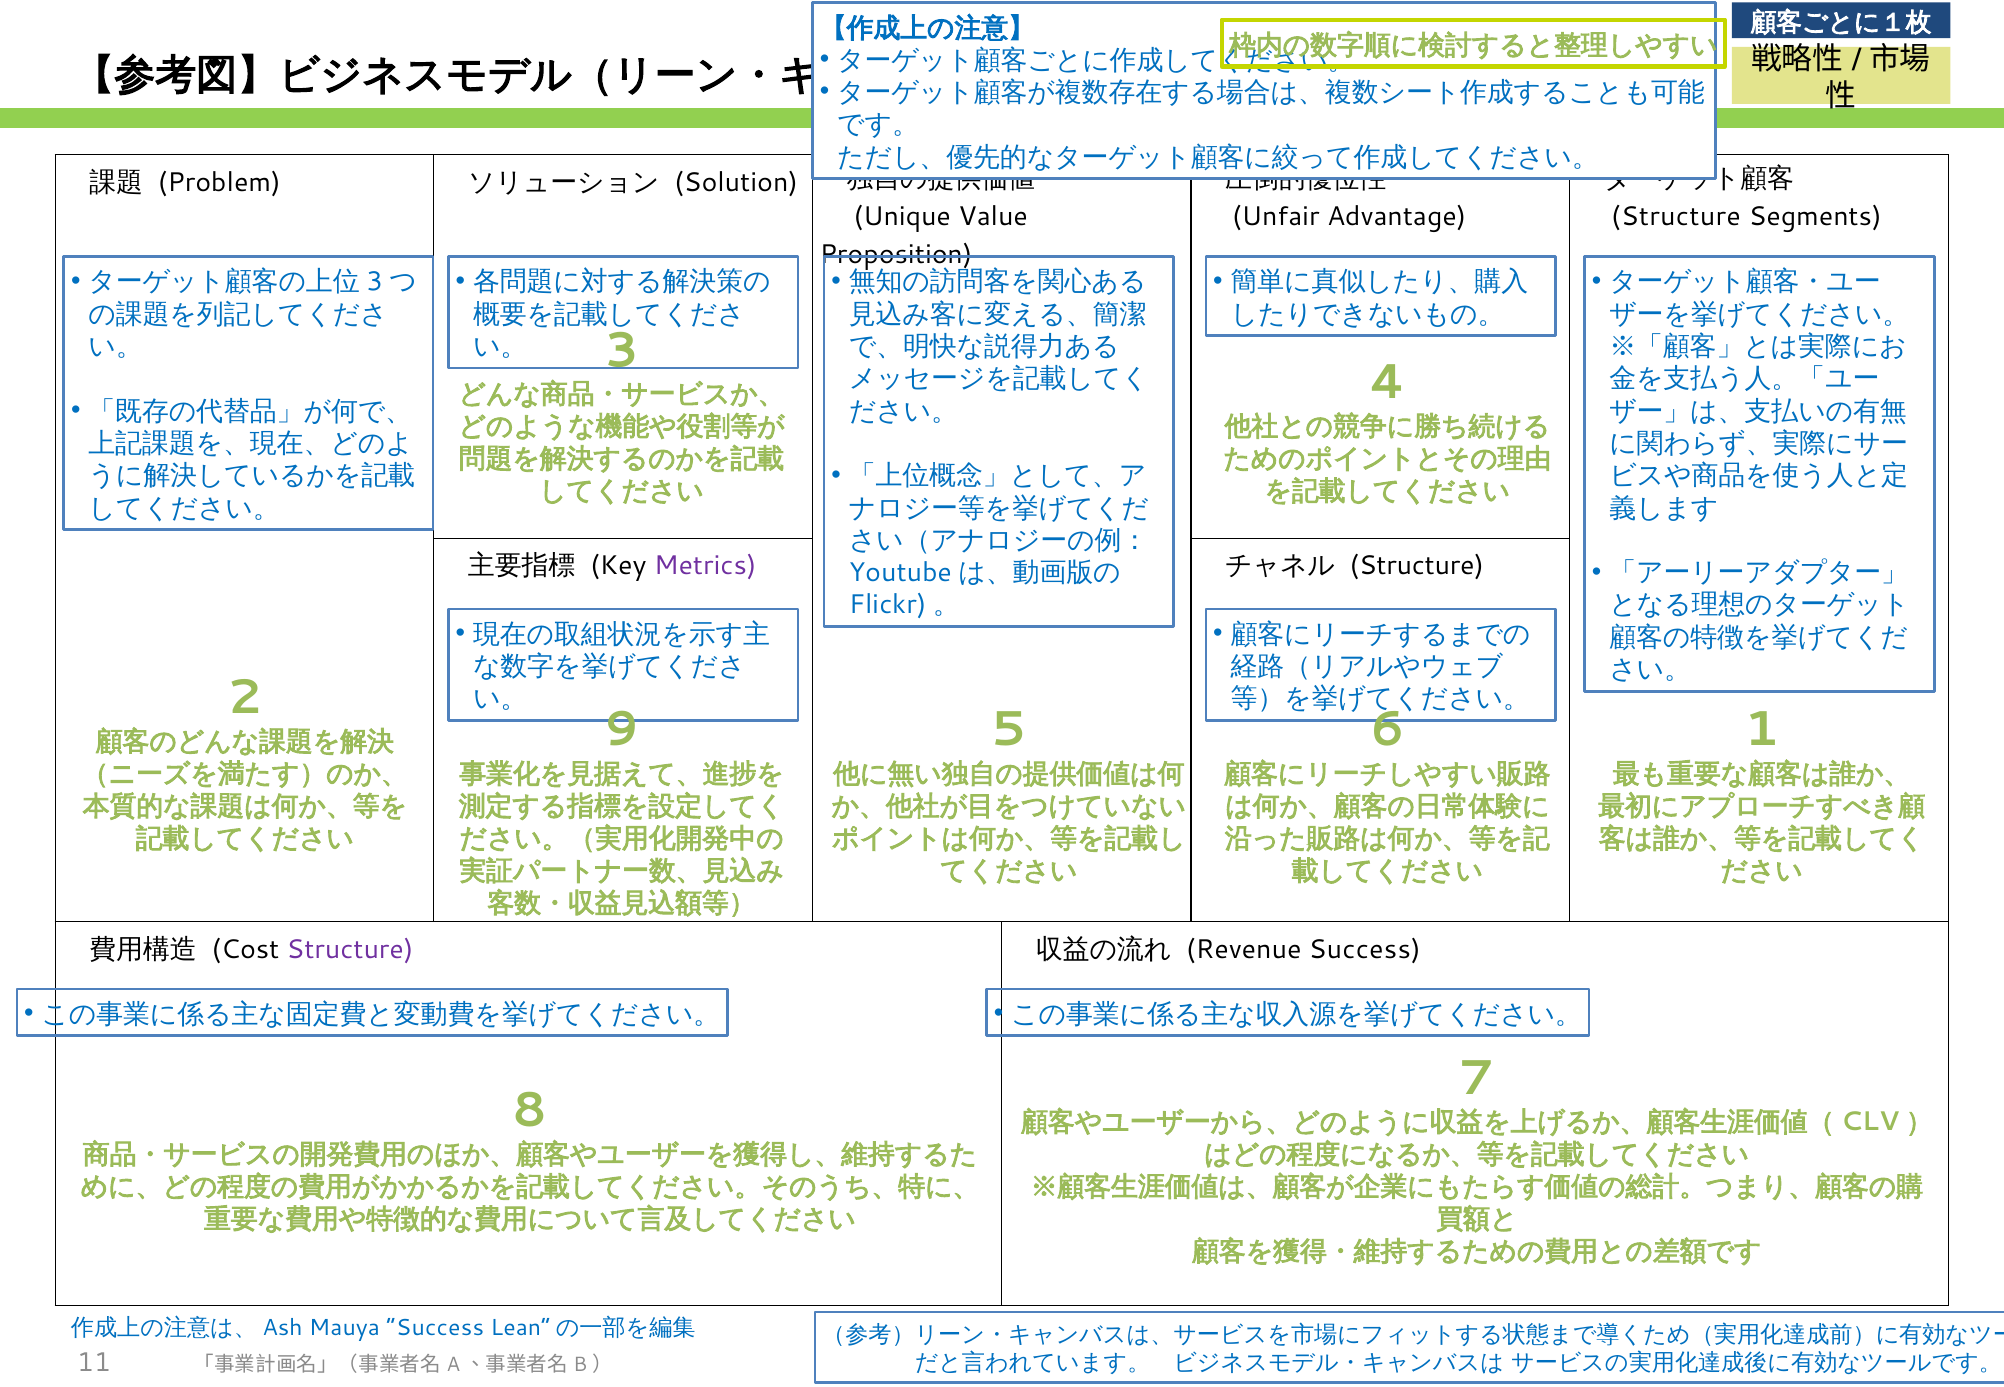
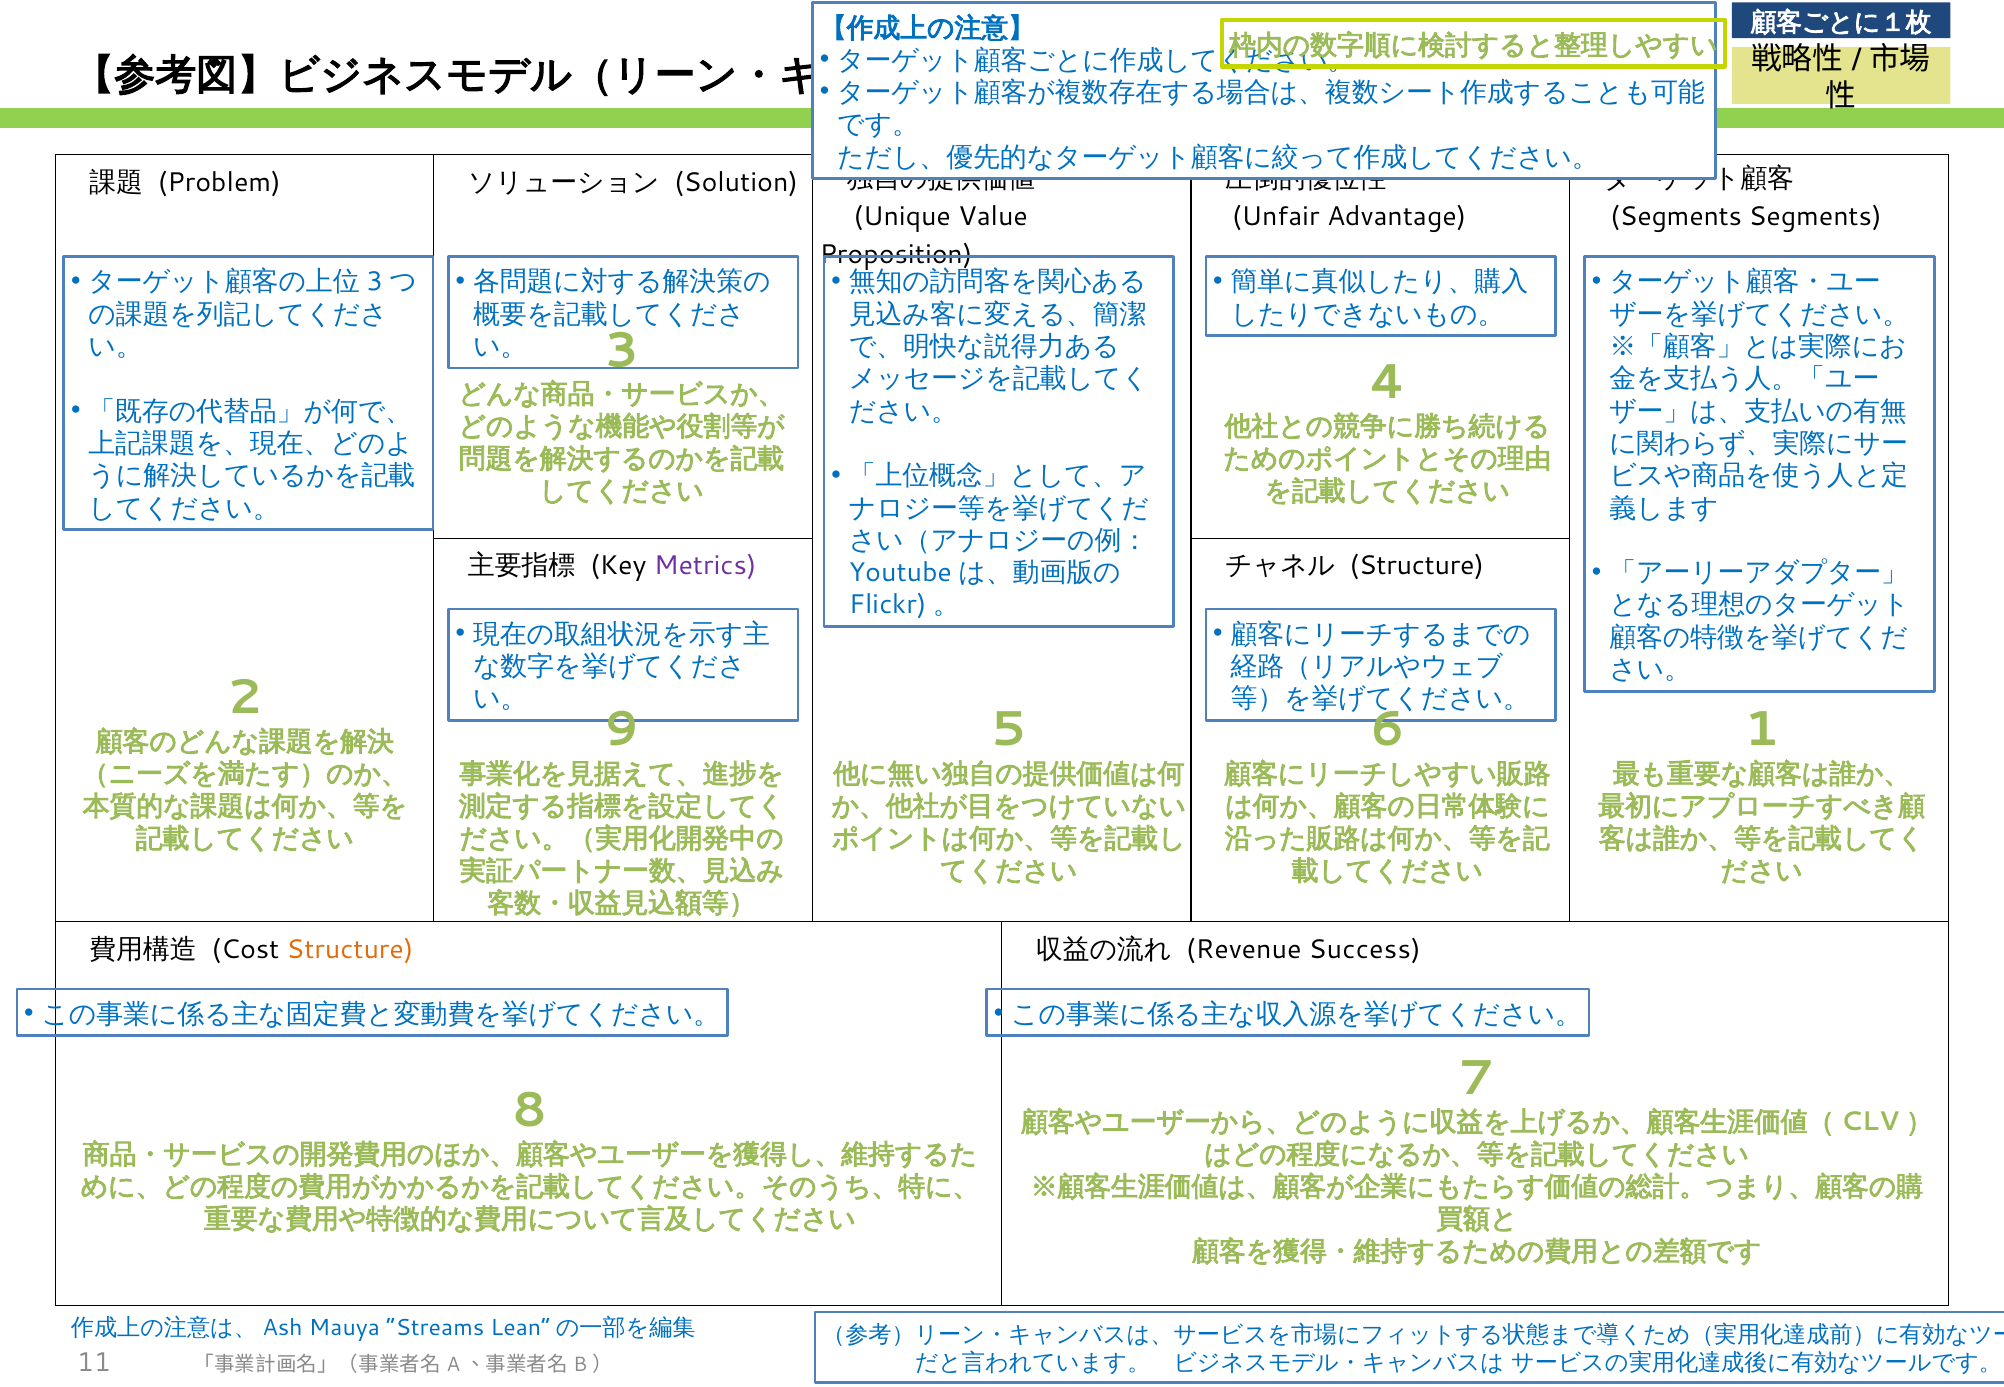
Structure: Structure -> Segments (1676, 216)
Structure colour: purple -> orange (350, 950)
”Success: ”Success -> ”Streams (435, 1328)
